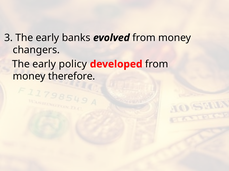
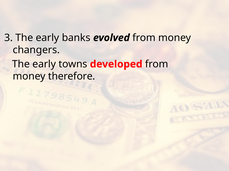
policy: policy -> towns (73, 64)
